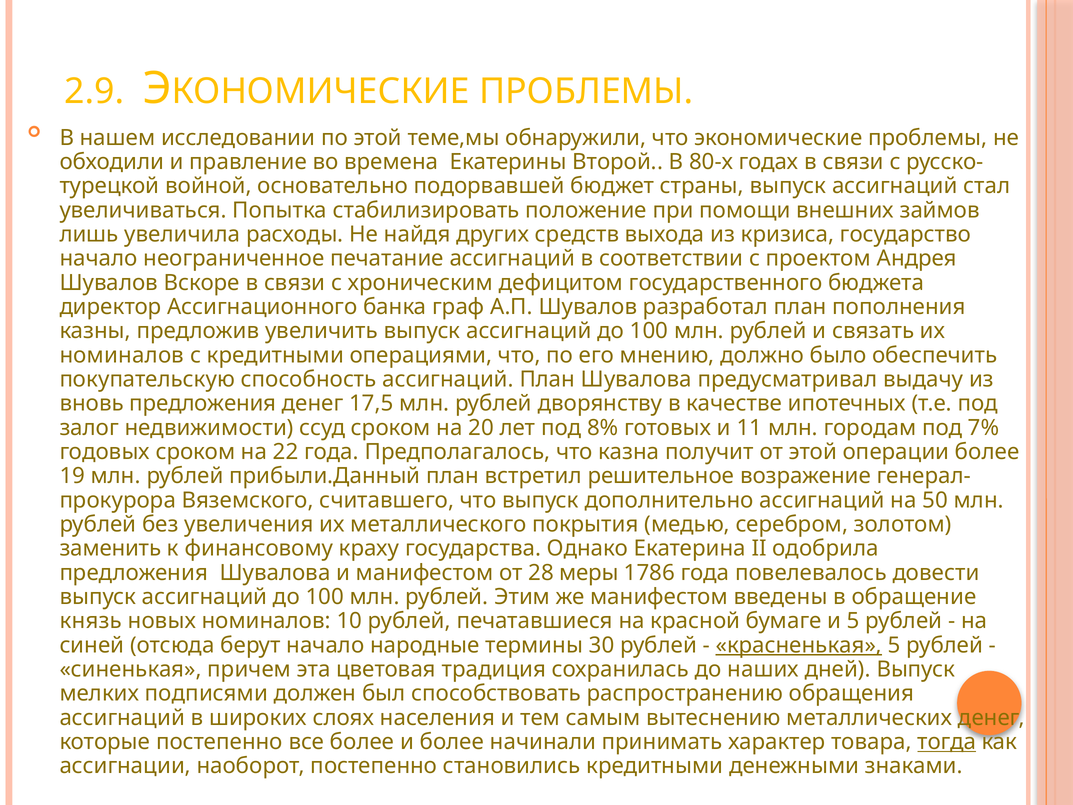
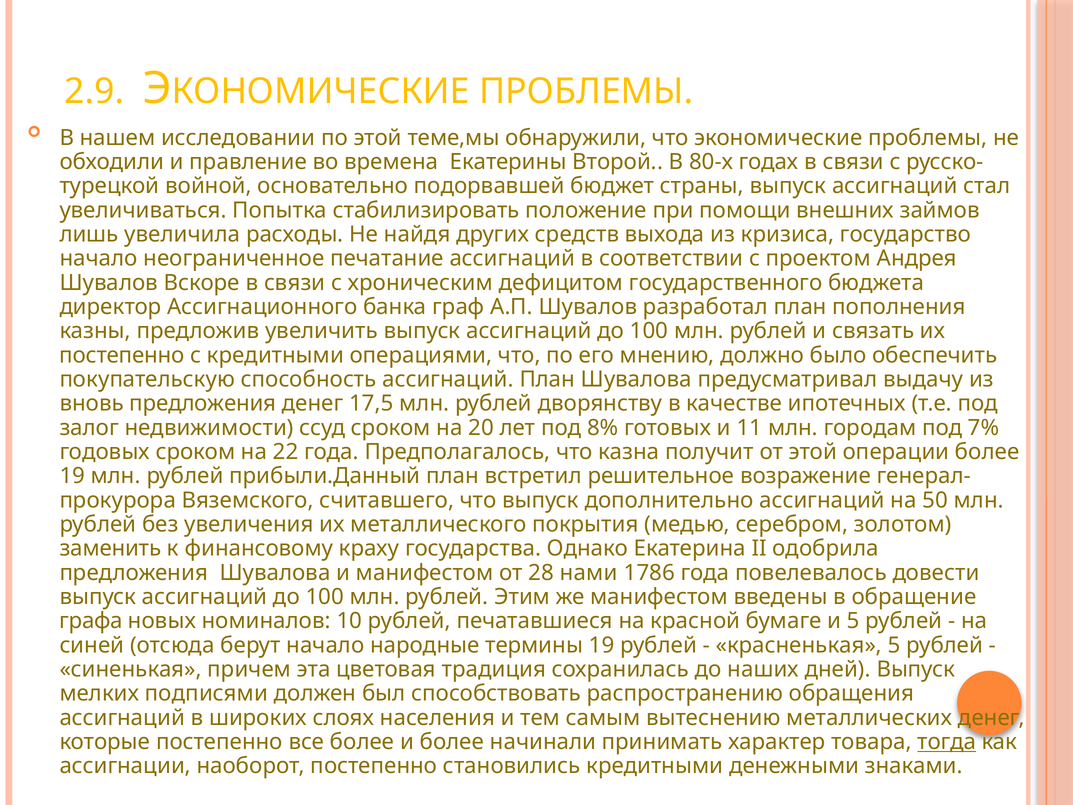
номиналов: номиналов -> постепенно (122, 355)
меры: меры -> нами (589, 573)
князь: князь -> графа (91, 621)
термины 30: 30 -> 19 (602, 645)
красненькая underline: present -> none (799, 645)
